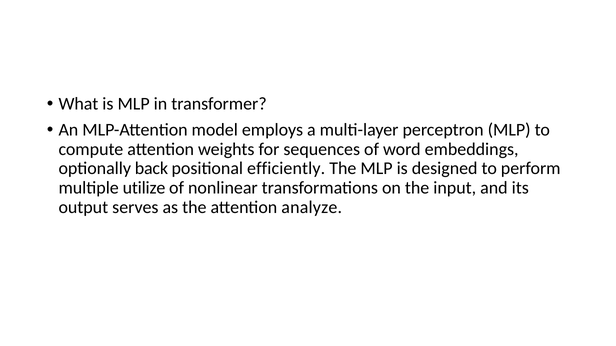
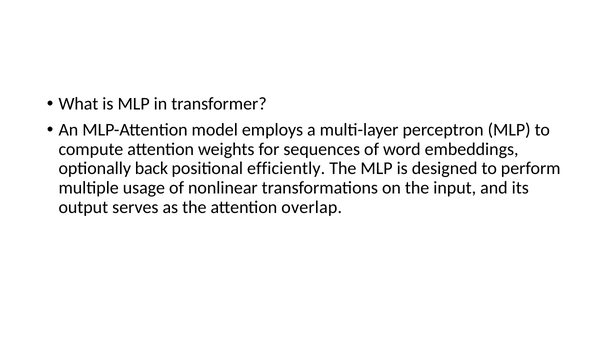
utilize: utilize -> usage (144, 188)
analyze: analyze -> overlap (312, 208)
